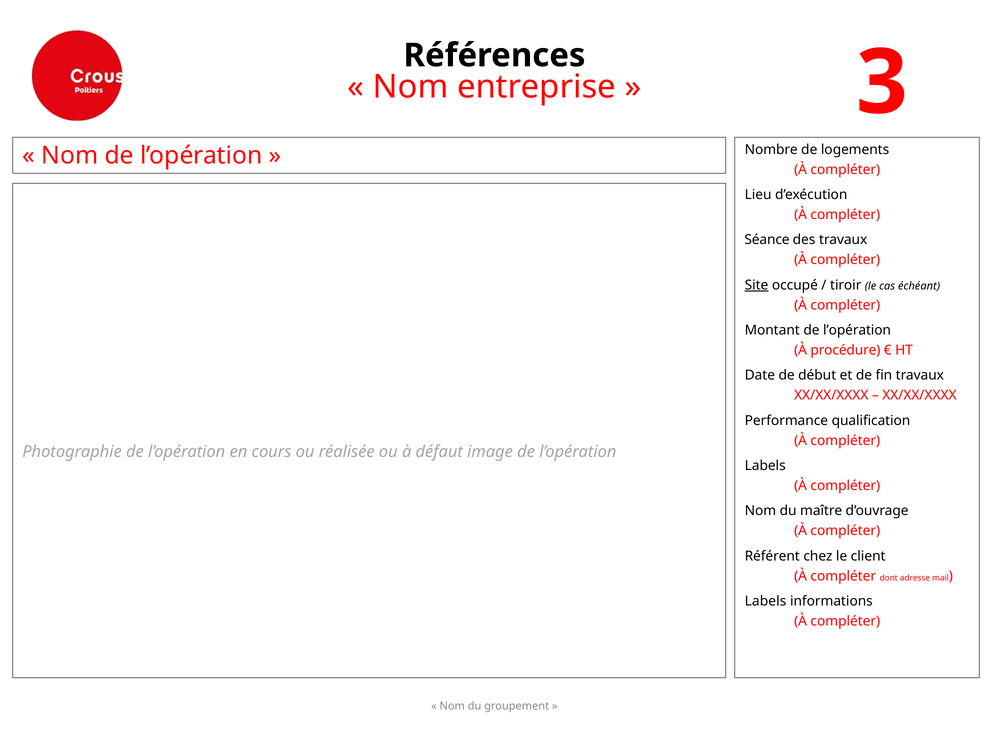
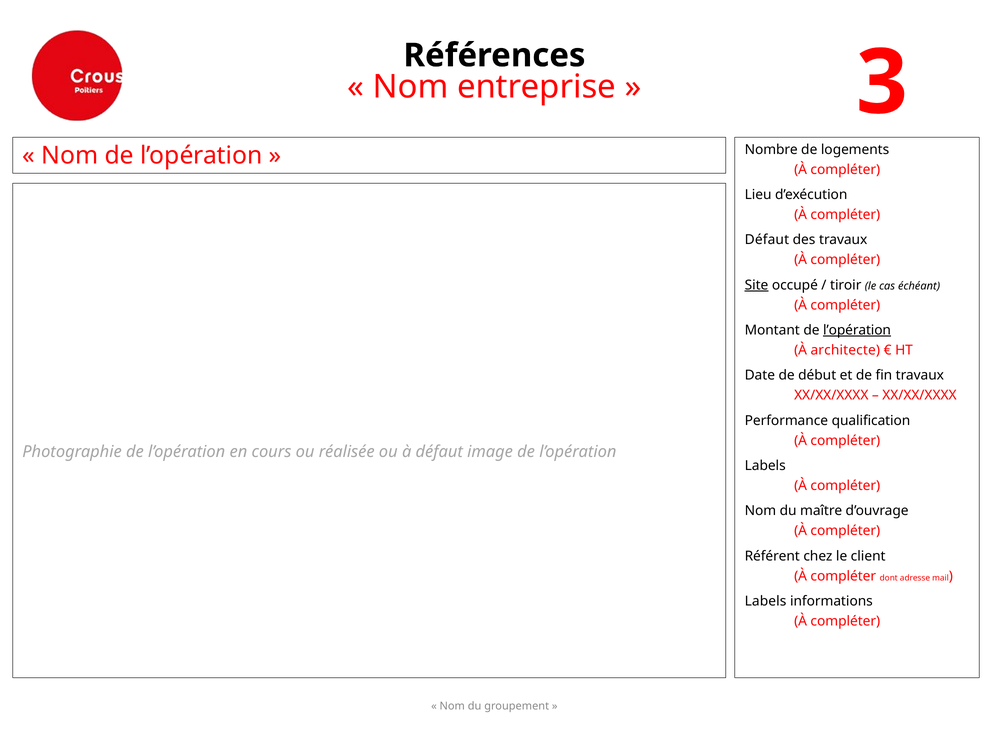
Séance: Séance -> Défaut (767, 240)
l’opération underline: none -> present (857, 331)
procédure: procédure -> architecte (845, 351)
